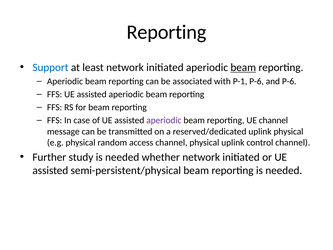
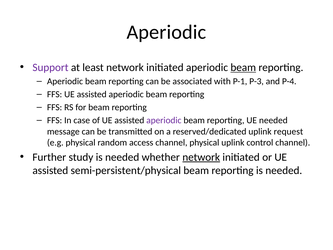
Reporting: Reporting -> Aperiodic (166, 32)
Support colour: blue -> purple (50, 67)
P-1 P-6: P-6 -> P-3 (257, 81)
and P-6: P-6 -> P-4 (289, 81)
UE channel: channel -> needed (273, 120)
uplink physical: physical -> request (288, 131)
network underline: none -> present (201, 157)
